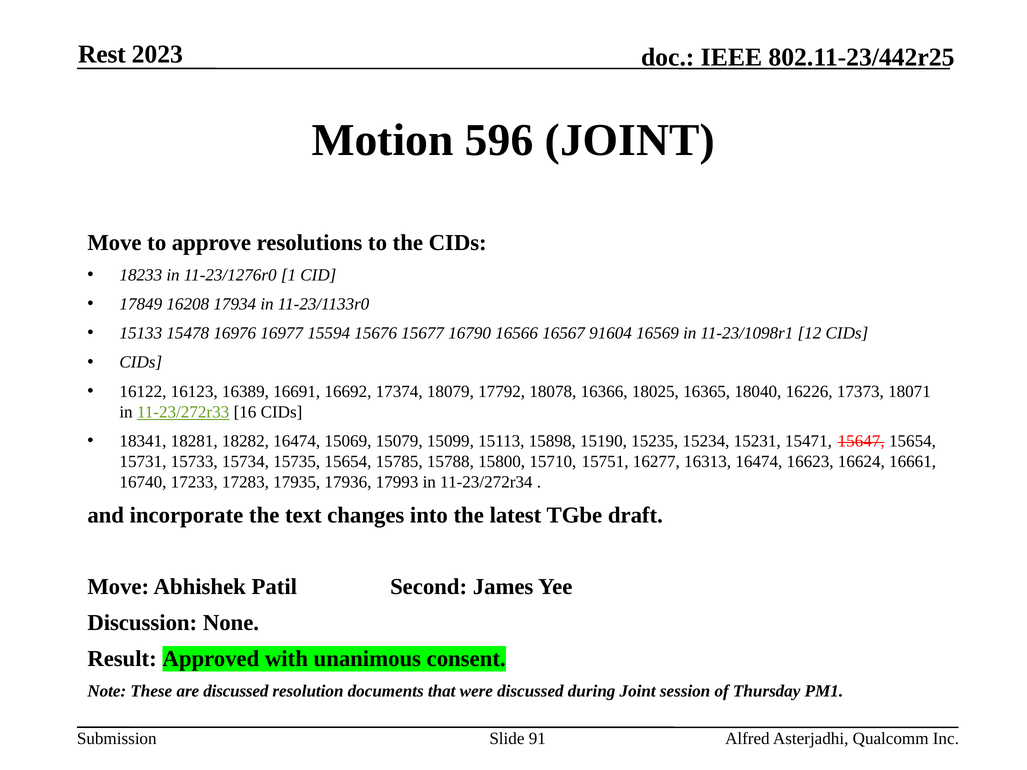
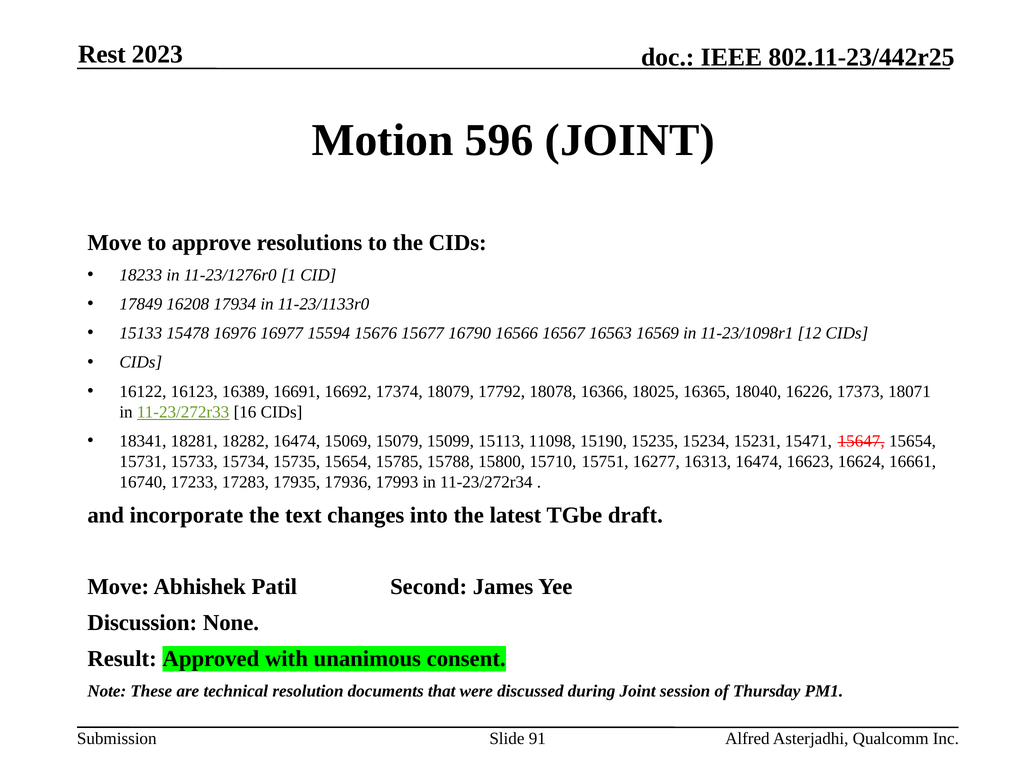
91604: 91604 -> 16563 (611, 333)
15898: 15898 -> 11098 (552, 441)
are discussed: discussed -> technical (236, 691)
